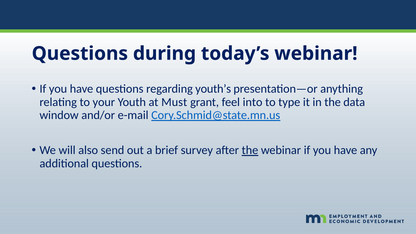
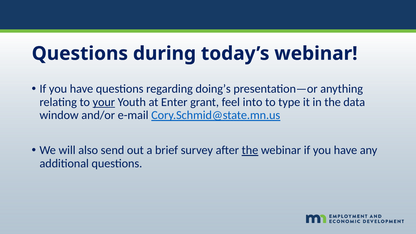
youth’s: youth’s -> doing’s (213, 89)
your underline: none -> present (104, 102)
Must: Must -> Enter (174, 102)
